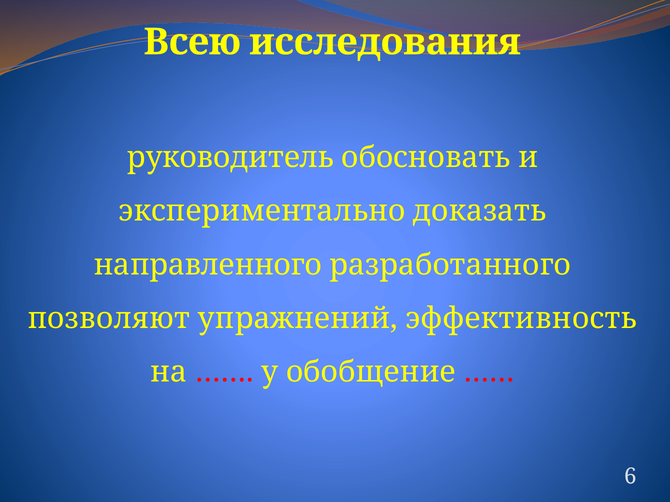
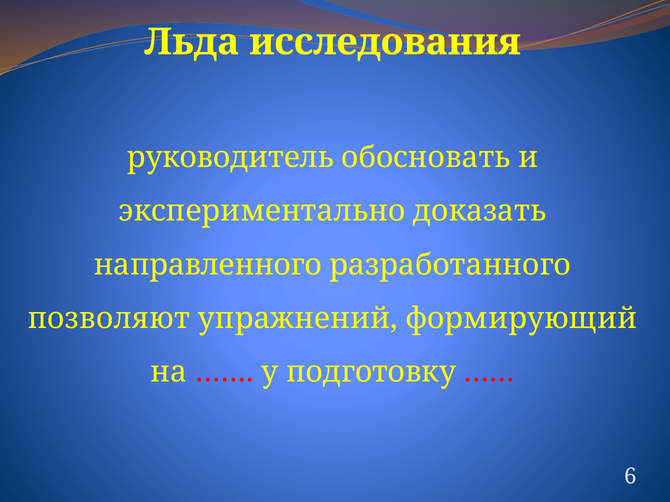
Всею: Всею -> Льда (192, 42)
эффективность: эффективность -> формирующий (521, 319)
обобщение: обобщение -> подготовку (371, 372)
